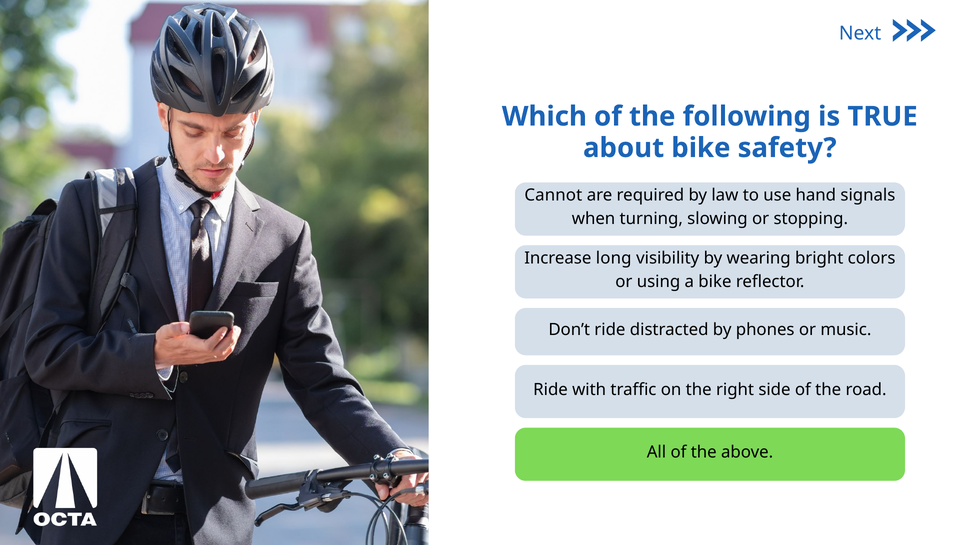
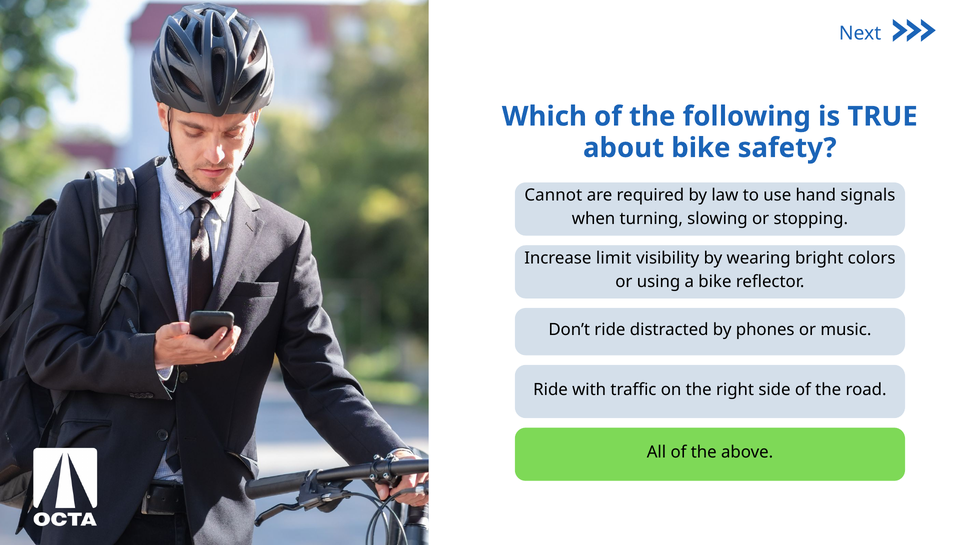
long: long -> limit (614, 258)
